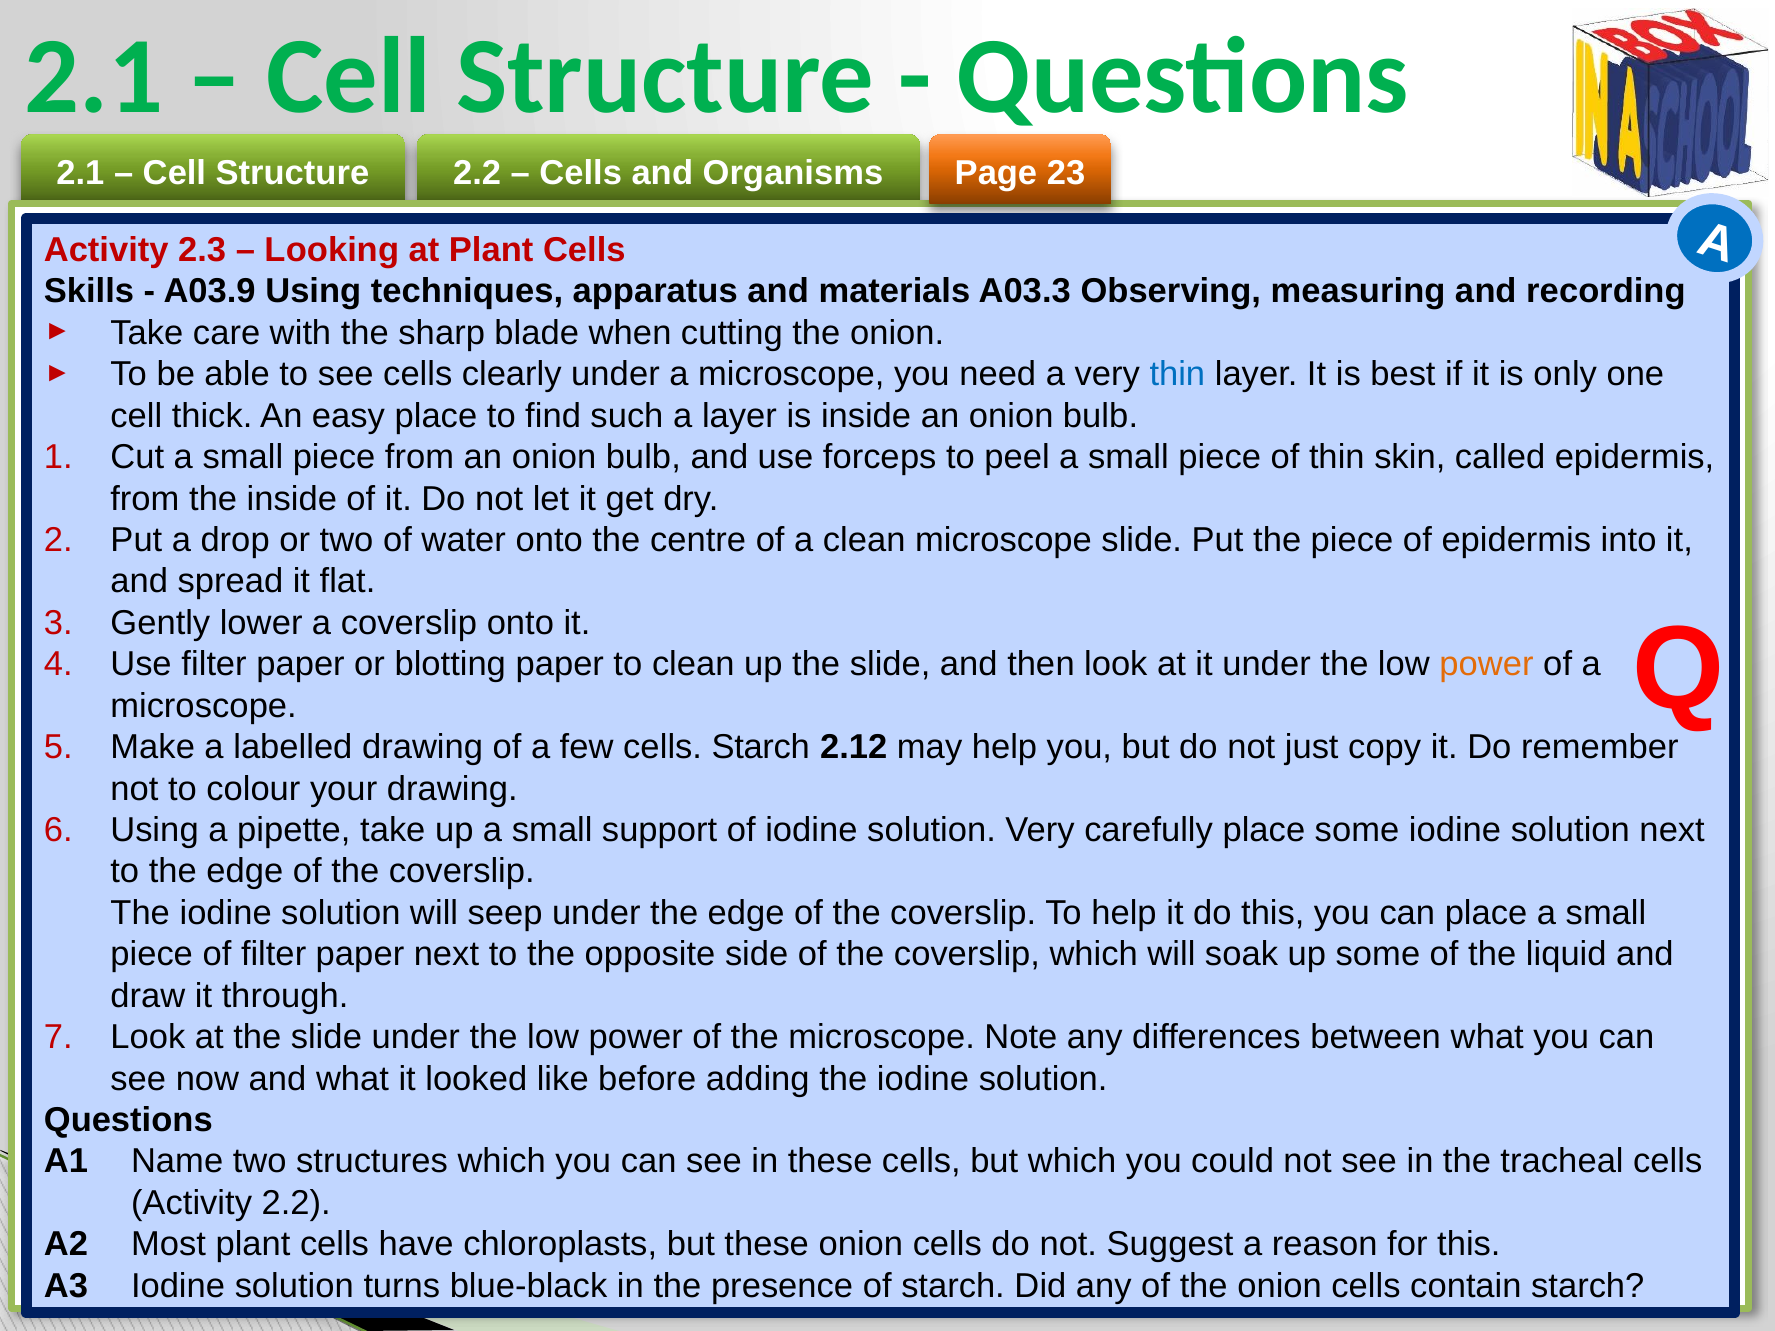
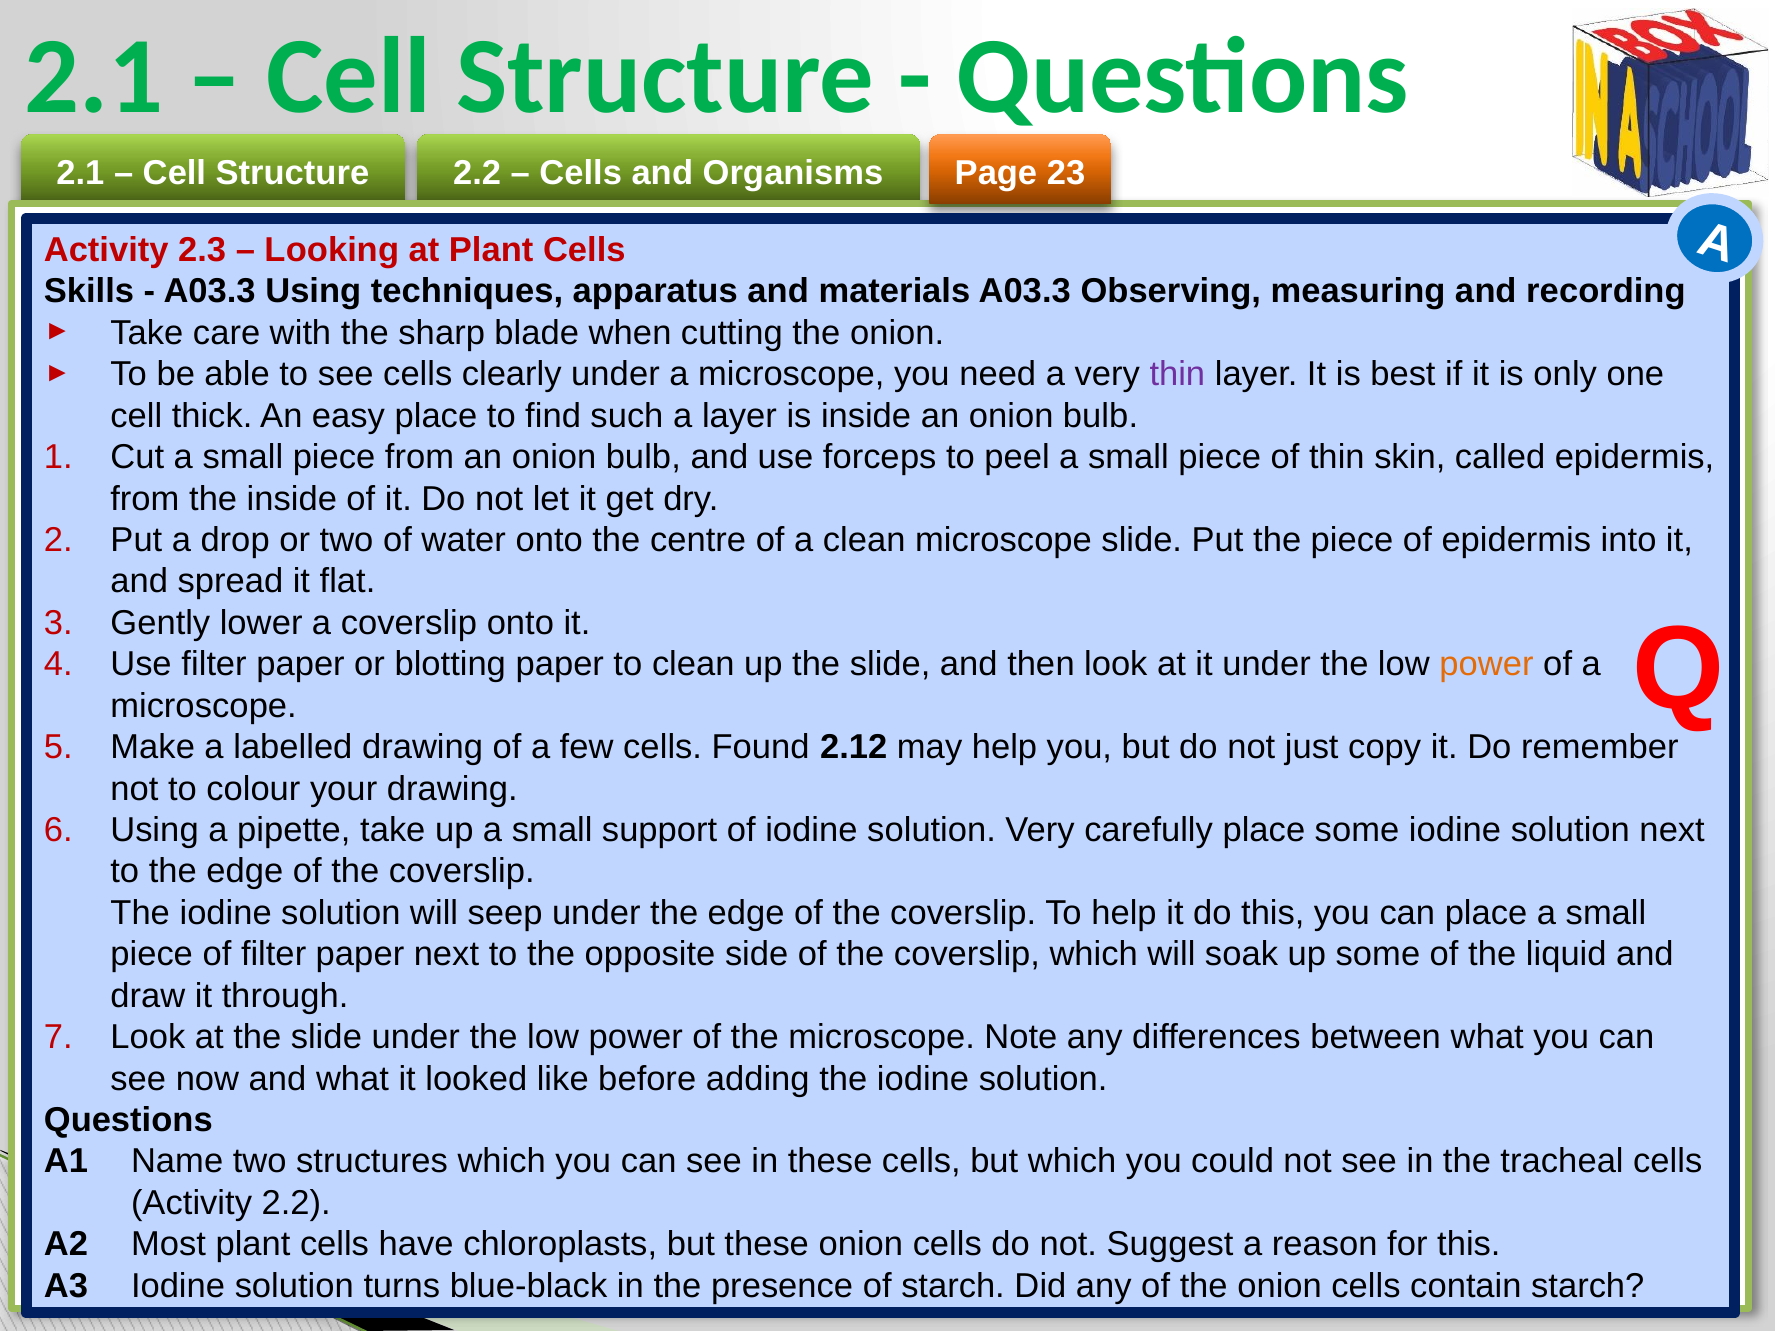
A03.9: A03.9 -> A03.3 (210, 292)
thin colour: blue -> purple (1177, 374)
cells Starch: Starch -> Found (761, 747)
